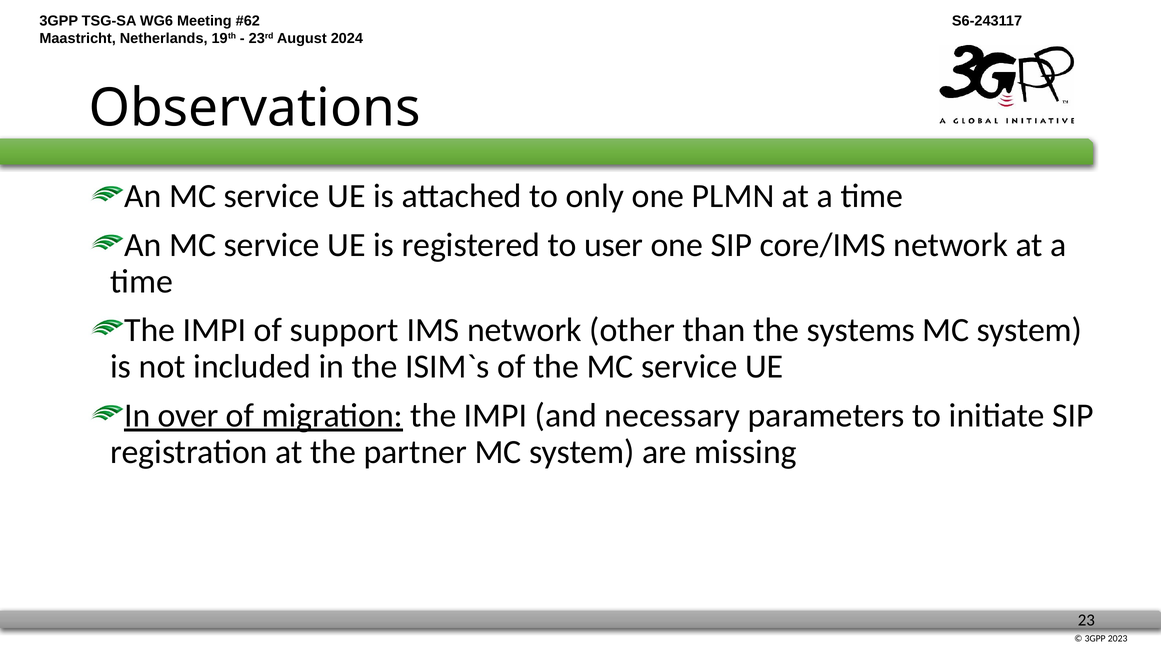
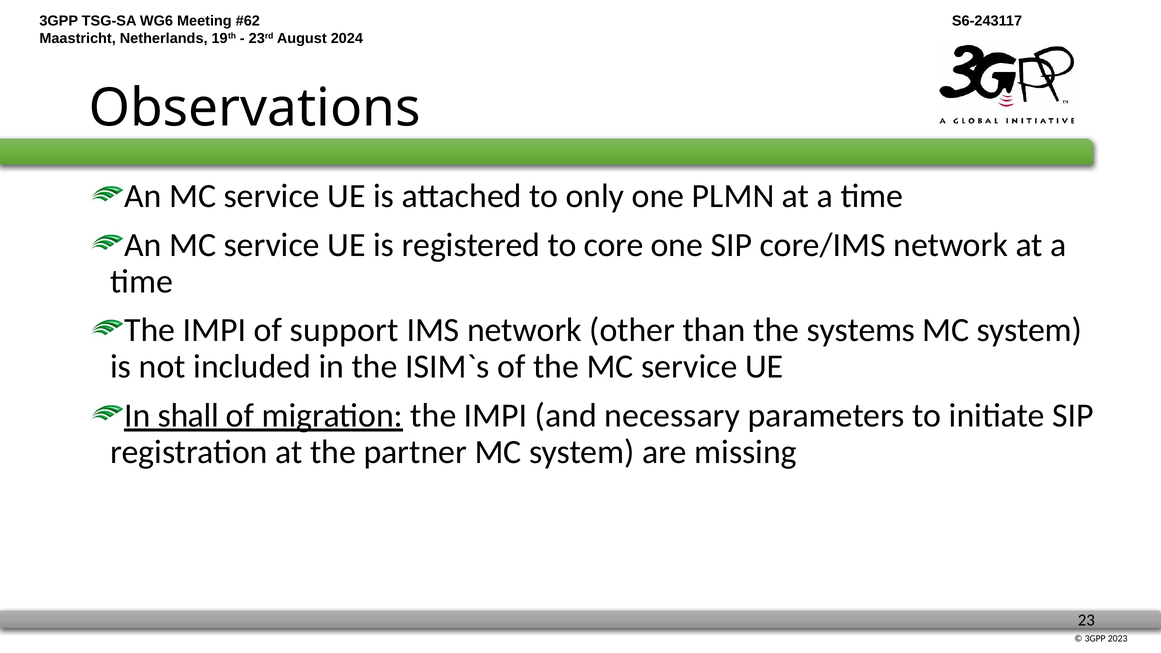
user: user -> core (614, 245)
over: over -> shall (188, 415)
